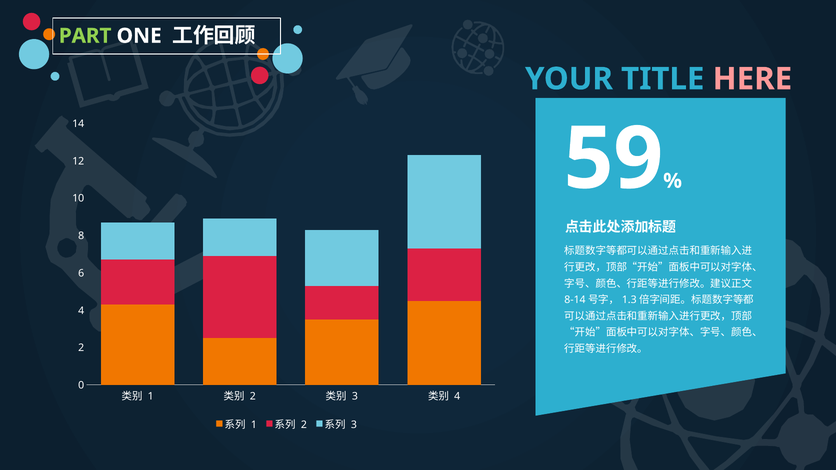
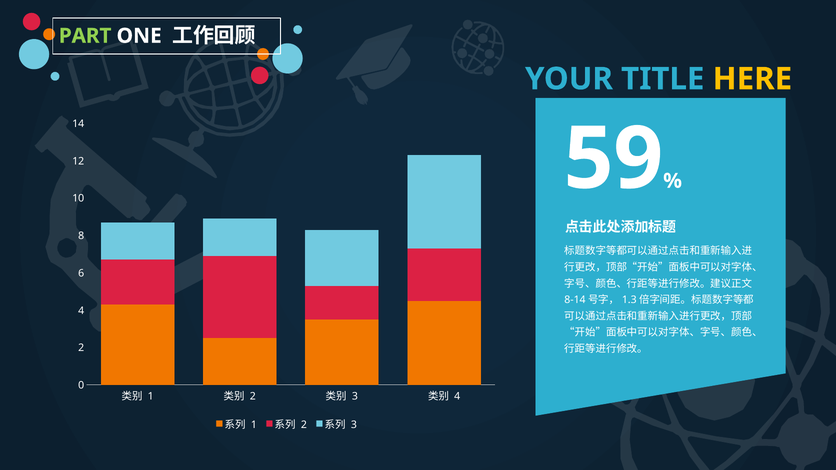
HERE colour: pink -> yellow (752, 79)
